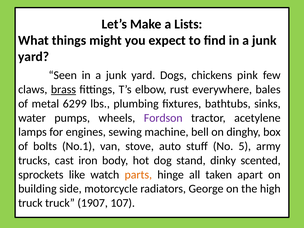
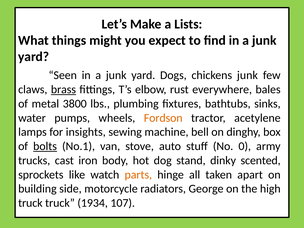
chickens pink: pink -> junk (247, 75)
6299: 6299 -> 3800 (75, 104)
Fordson colour: purple -> orange (163, 118)
engines: engines -> insights (86, 132)
bolts underline: none -> present (45, 146)
5: 5 -> 0 (245, 146)
1907: 1907 -> 1934 (93, 203)
